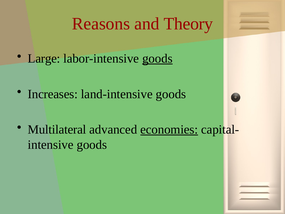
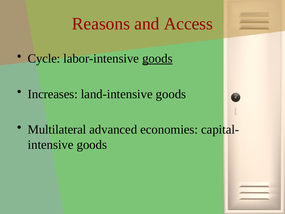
Theory: Theory -> Access (188, 24)
Large: Large -> Cycle (44, 58)
economies underline: present -> none (169, 129)
